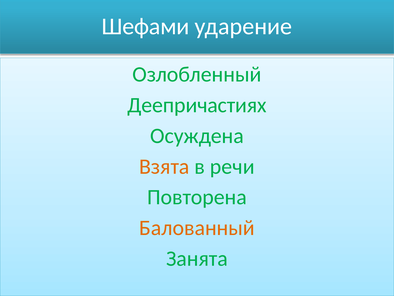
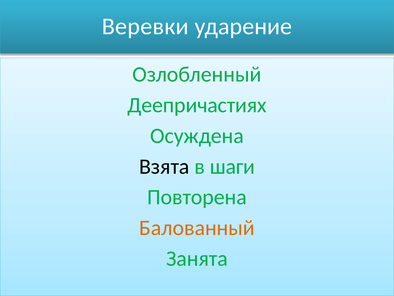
Шефами: Шефами -> Веревки (145, 26)
Взята colour: orange -> black (164, 166)
речи: речи -> шаги (232, 166)
